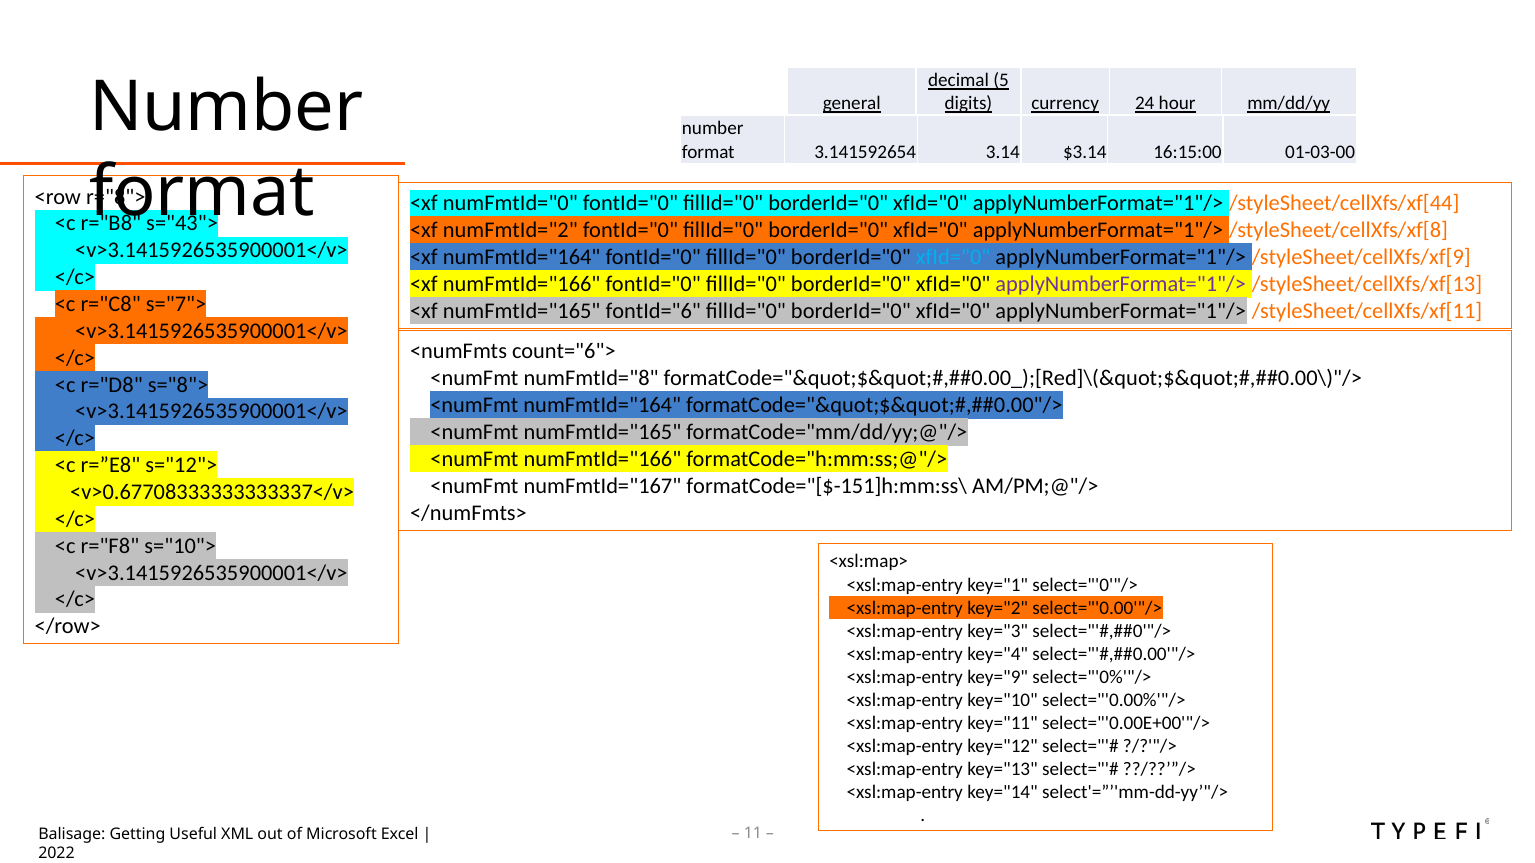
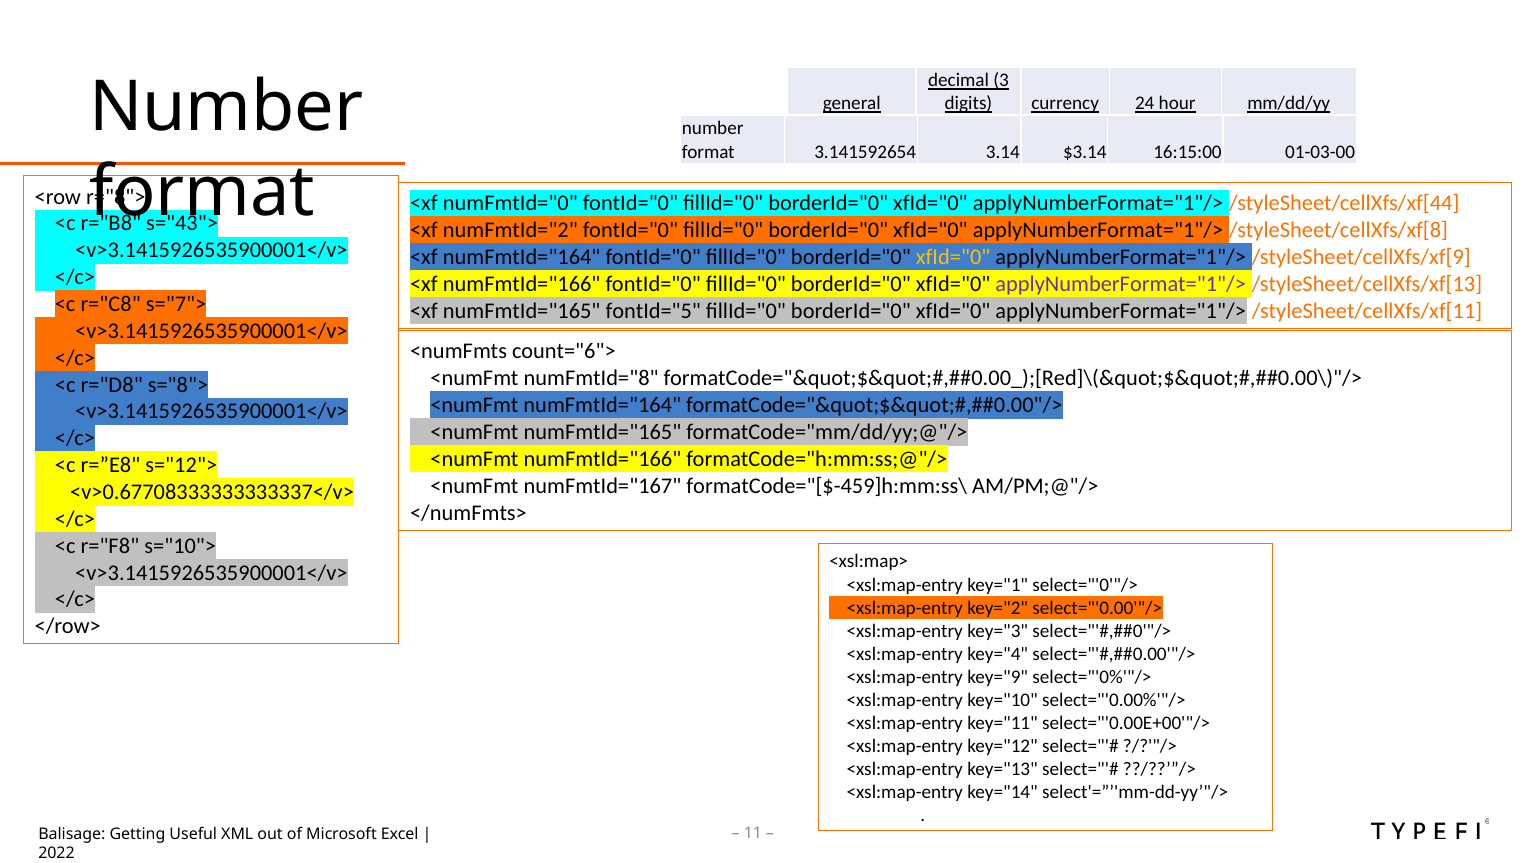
5: 5 -> 3 (1001, 80)
xfId="0 colour: light blue -> yellow (953, 257)
fontId="6: fontId="6 -> fontId="5 (653, 311)
formatCode="[$-151]h:mm:ss\: formatCode="[$-151]h:mm:ss\ -> formatCode="[$-459]h:mm:ss\ (827, 486)
